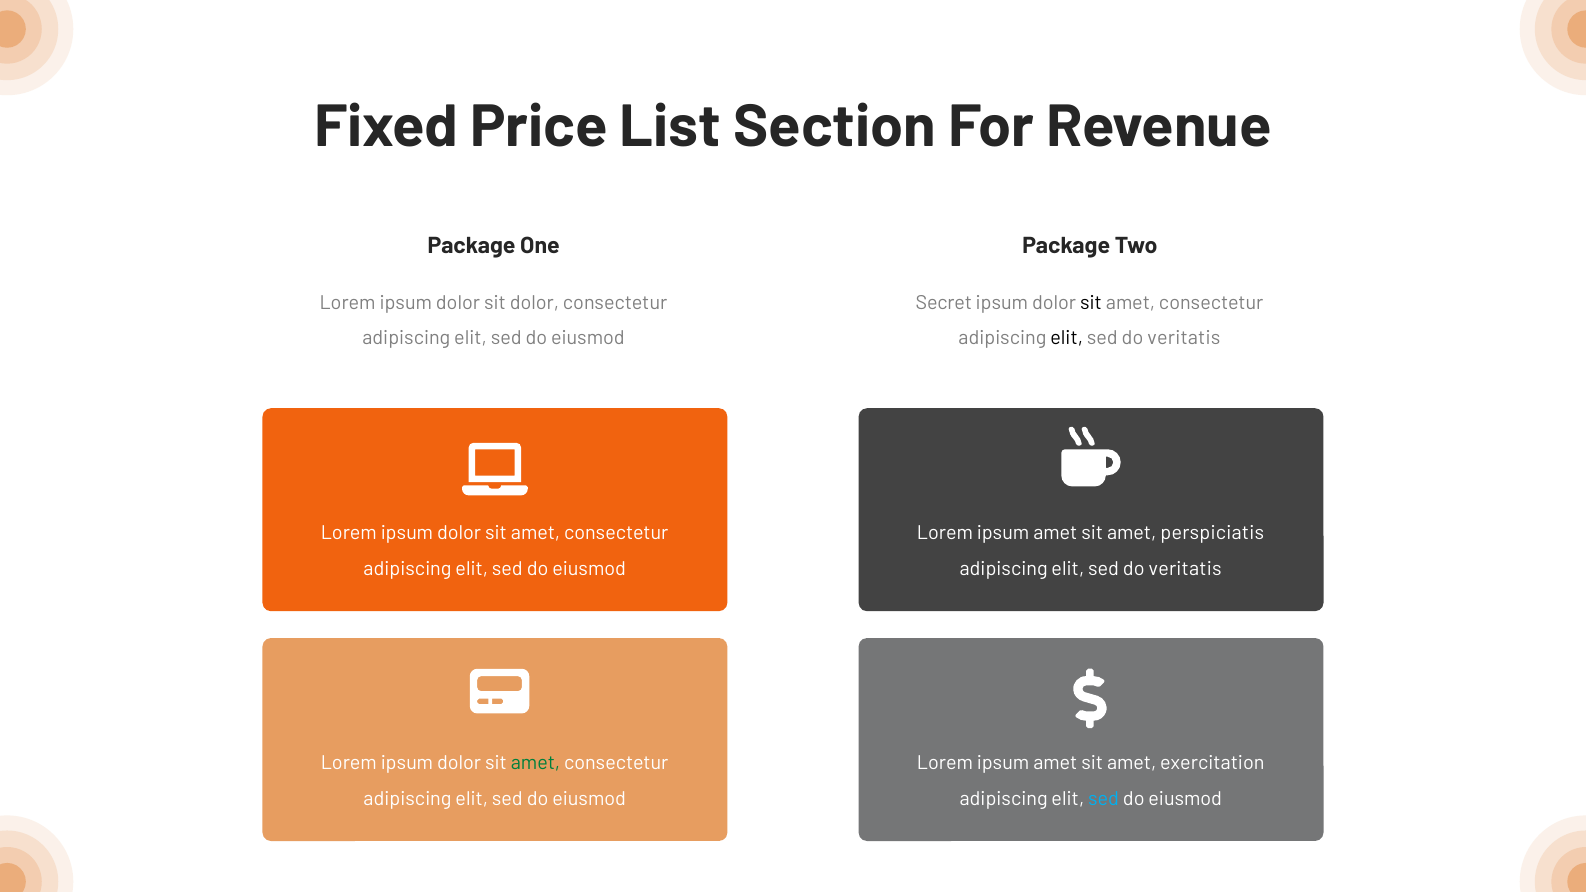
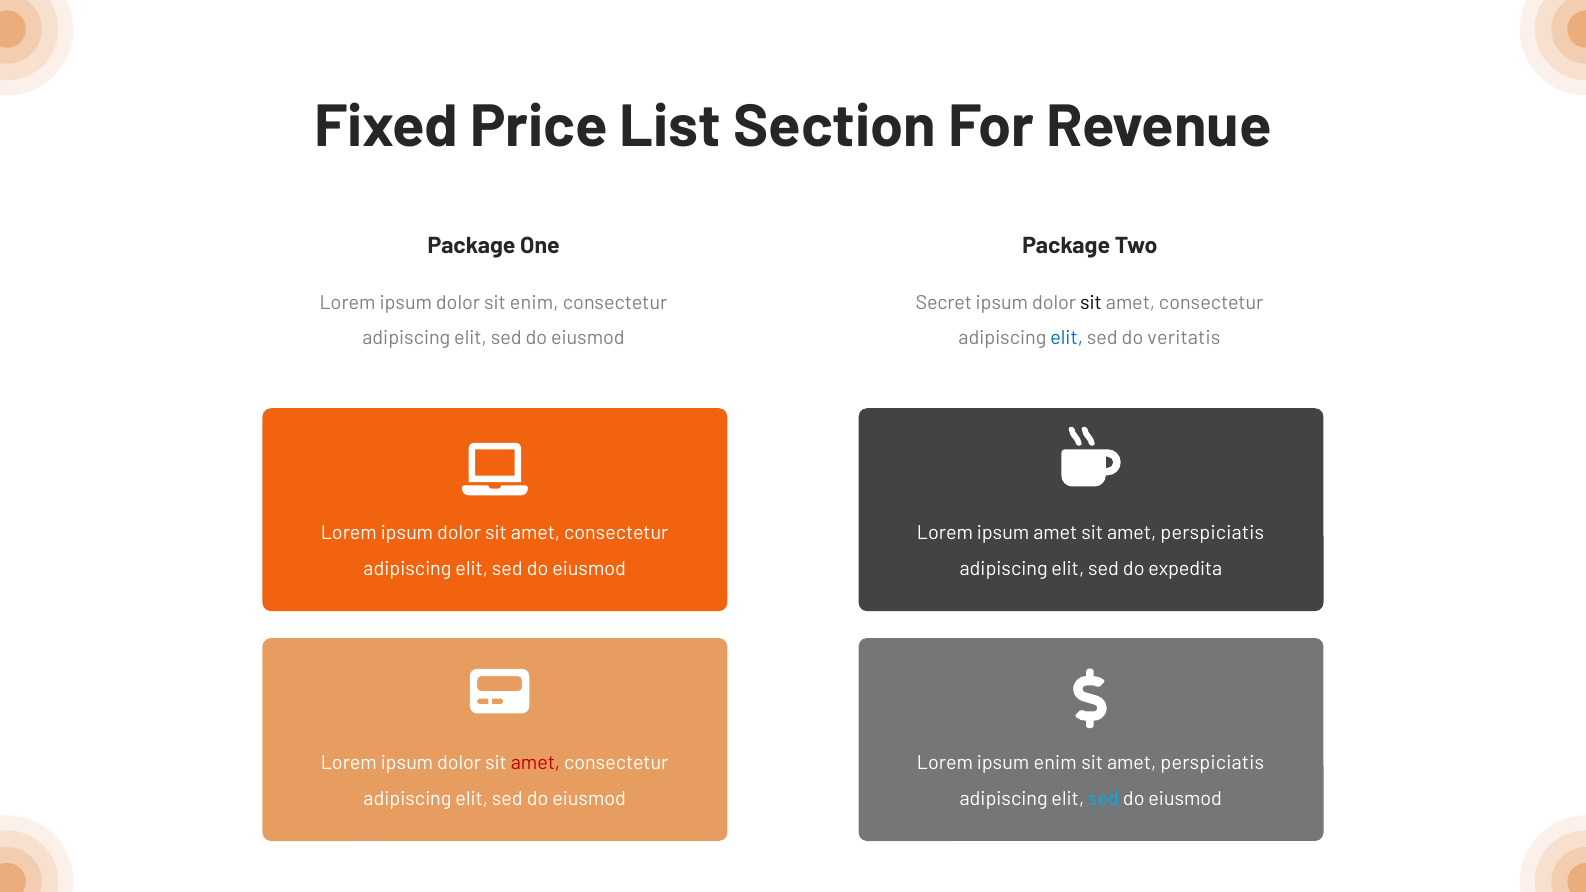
sit dolor: dolor -> enim (534, 303)
elit colour: black -> blue (1067, 338)
veritatis: veritatis -> expedita (1185, 569)
amet colour: green -> red (536, 763)
amet: amet -> enim (1055, 763)
exercitation: exercitation -> perspiciatis (1212, 763)
